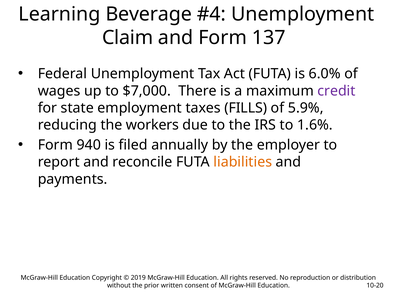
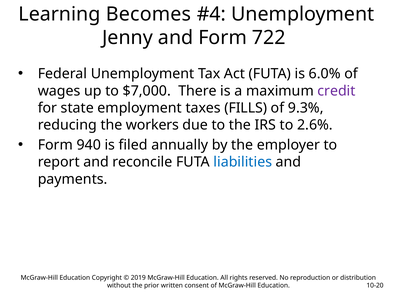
Beverage: Beverage -> Becomes (149, 14)
Claim: Claim -> Jenny (127, 38)
137: 137 -> 722 (269, 38)
5.9%: 5.9% -> 9.3% (306, 108)
1.6%: 1.6% -> 2.6% (315, 125)
liabilities colour: orange -> blue (243, 162)
